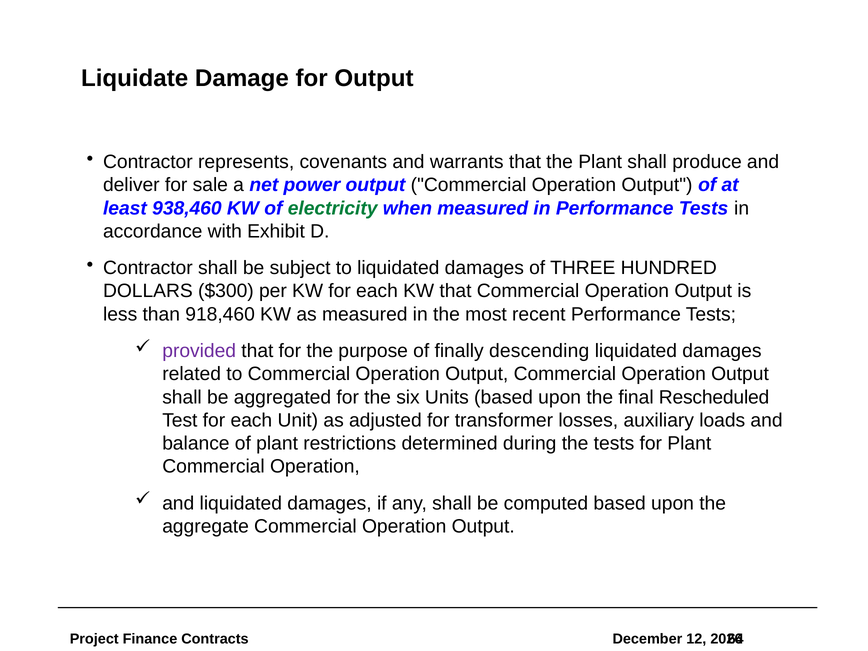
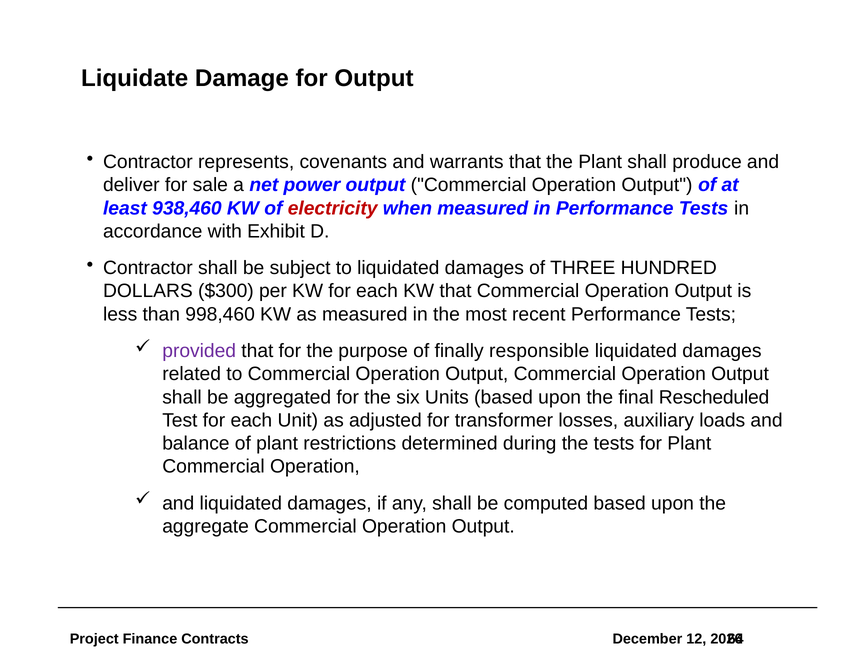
electricity colour: green -> red (333, 208)
918,460: 918,460 -> 998,460 (220, 314)
descending: descending -> responsible (539, 351)
